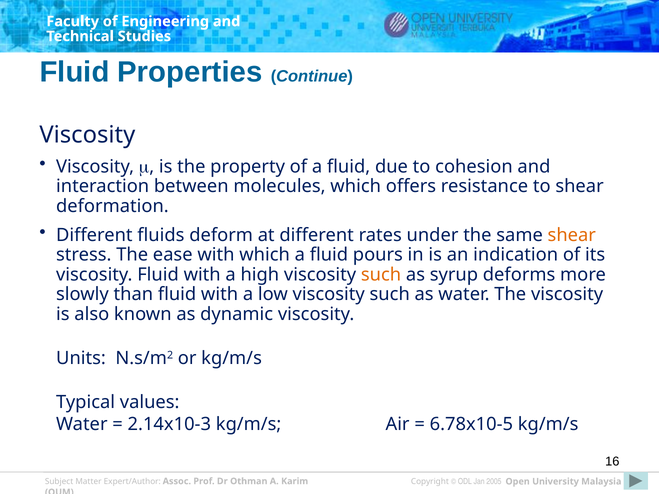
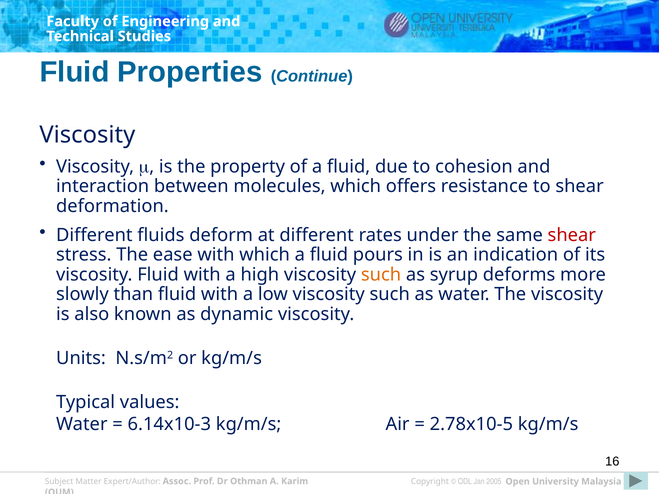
shear colour: orange -> red (572, 235)
2.14x10-3: 2.14x10-3 -> 6.14x10-3 (169, 424)
6.78x10-5: 6.78x10-5 -> 2.78x10-5 (471, 424)
